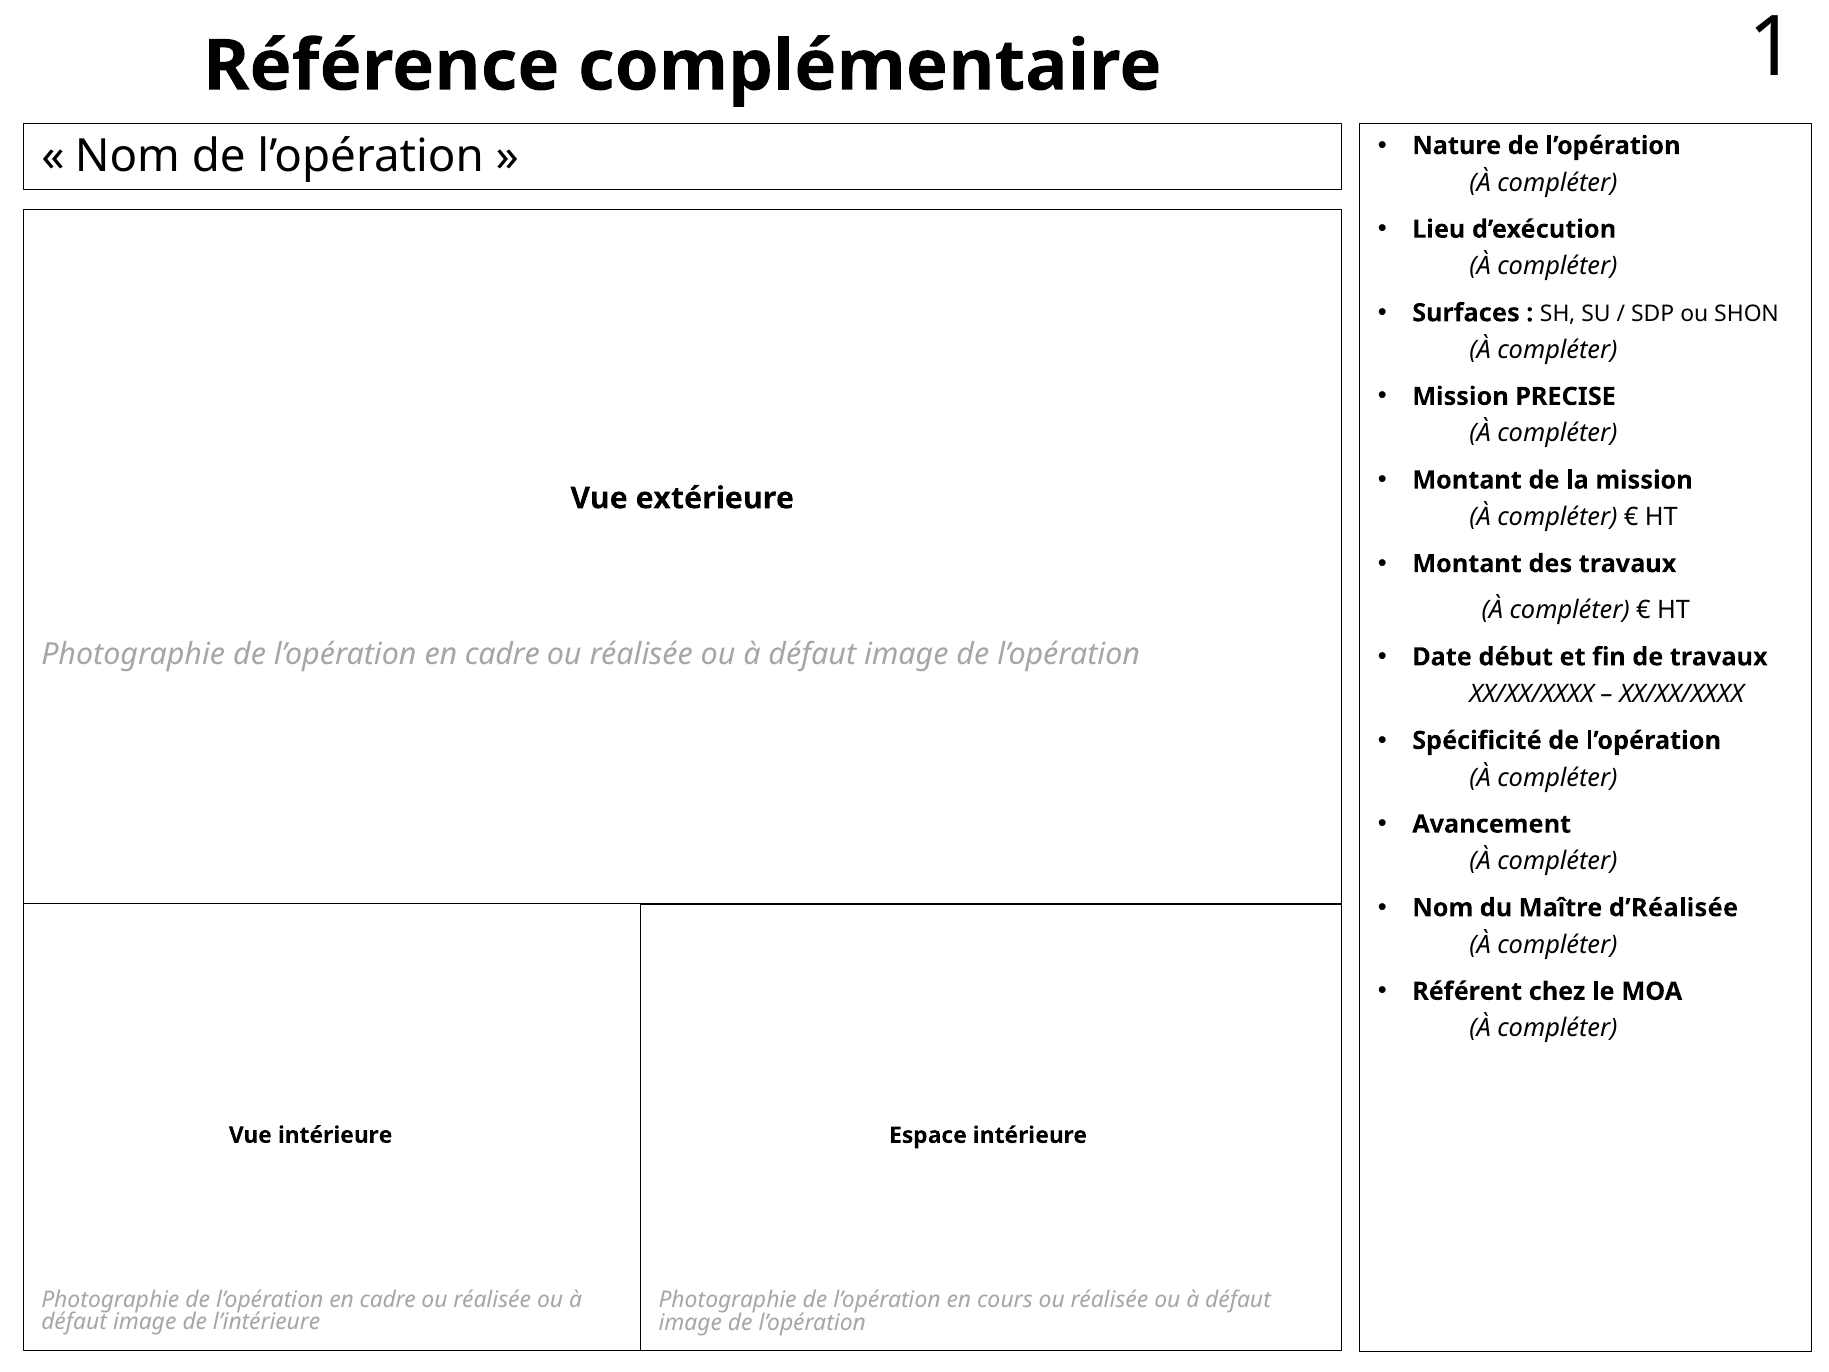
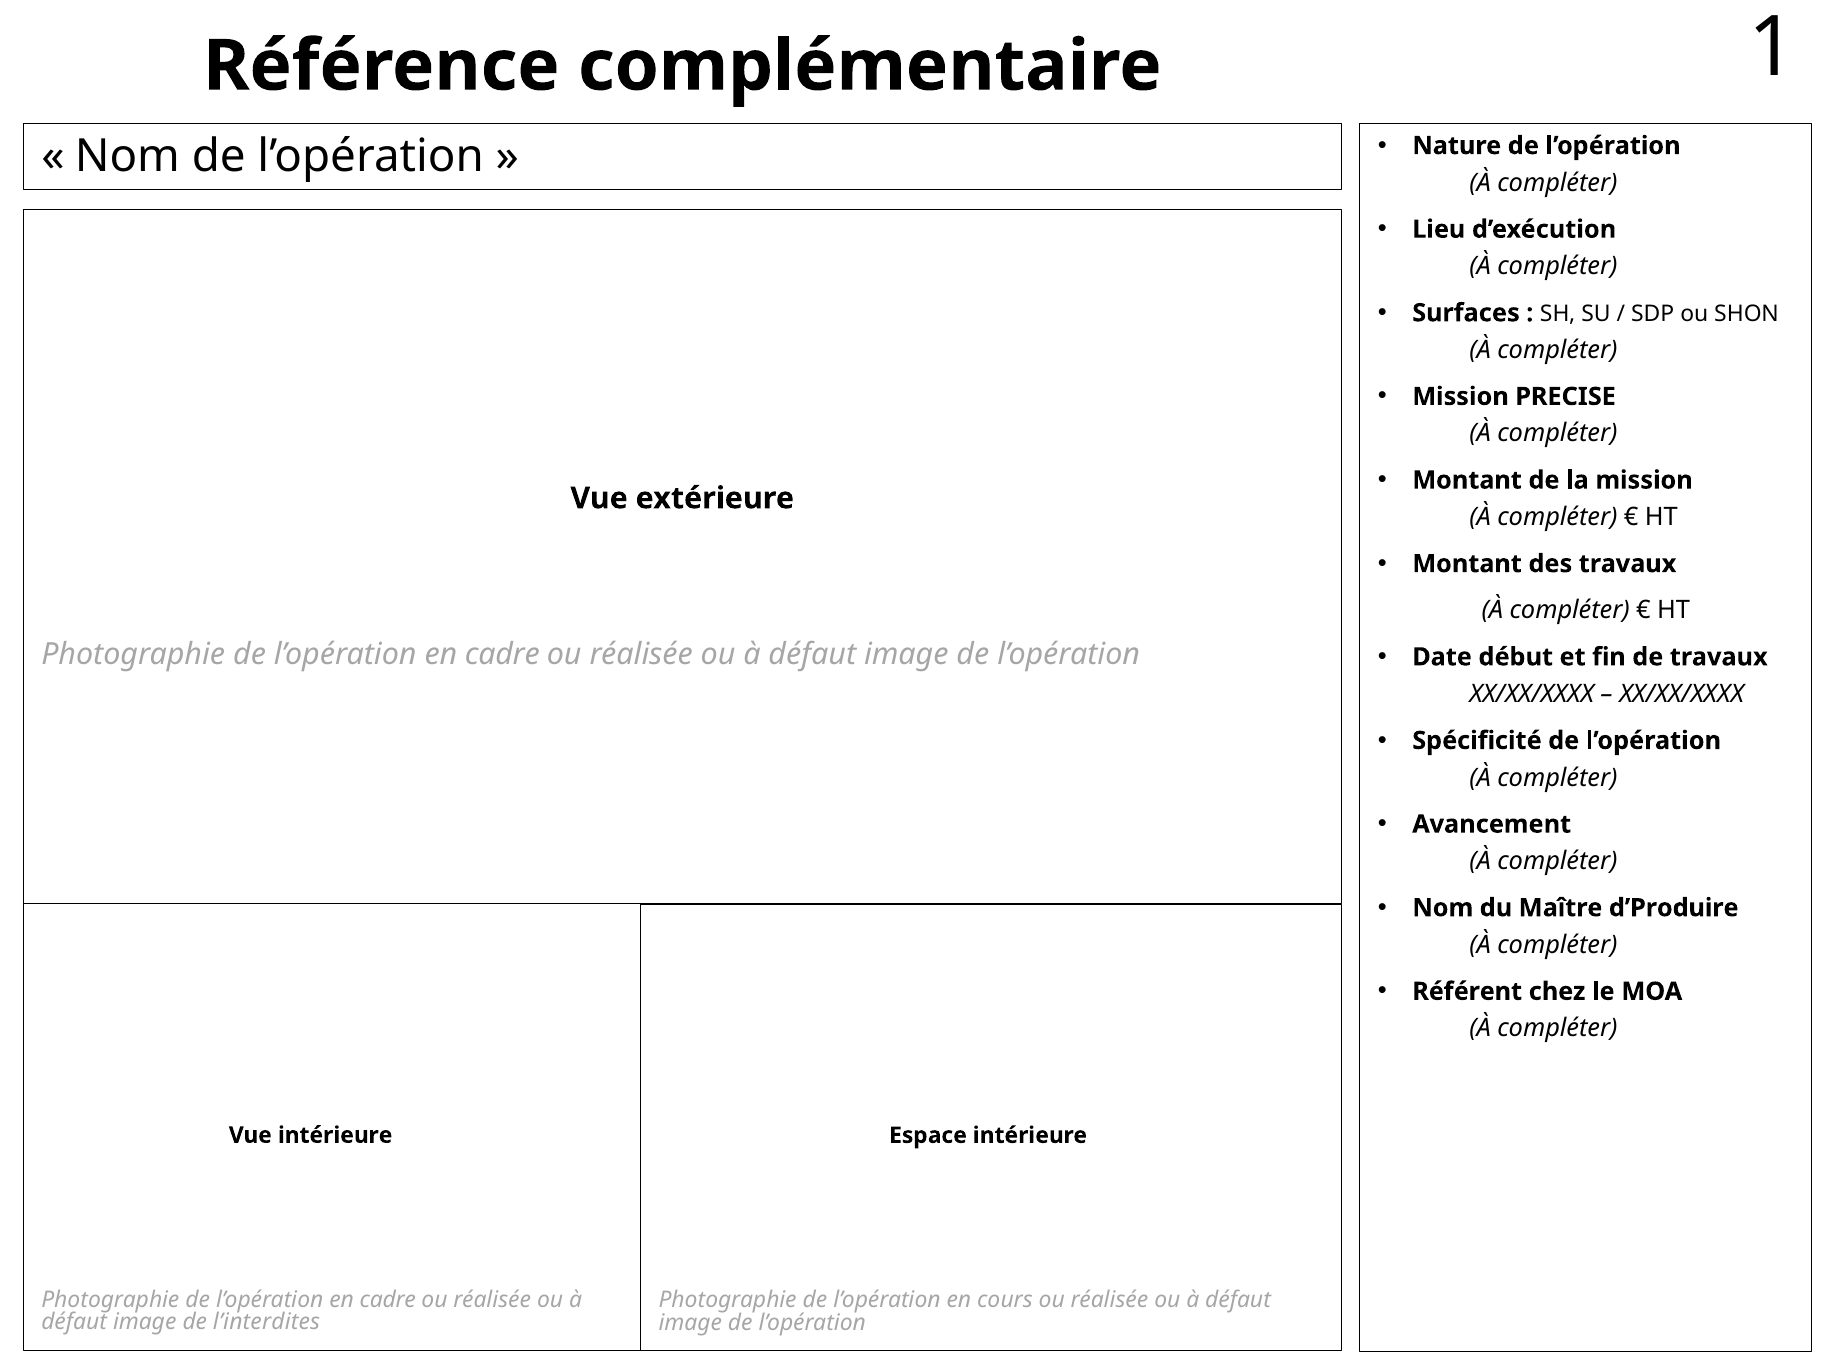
d’Réalisée: d’Réalisée -> d’Produire (1674, 908)
l’intérieure: l’intérieure -> l’interdites (267, 1322)
